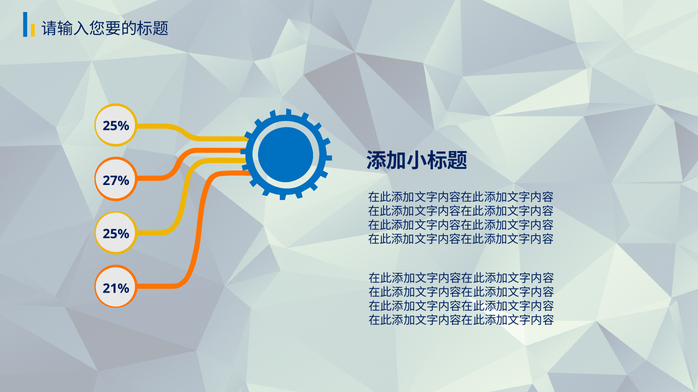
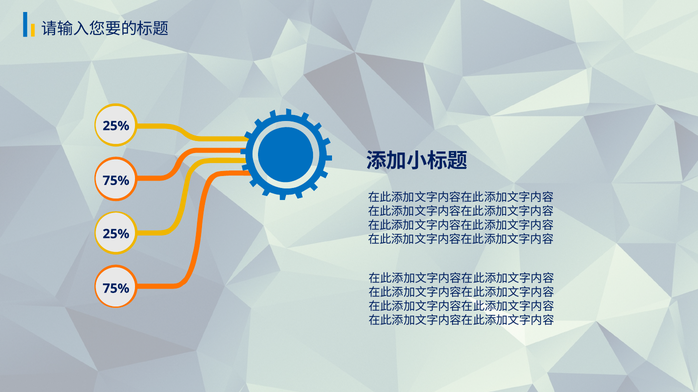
27%: 27% -> 75% (116, 181)
21%: 21% -> 75% (116, 289)
